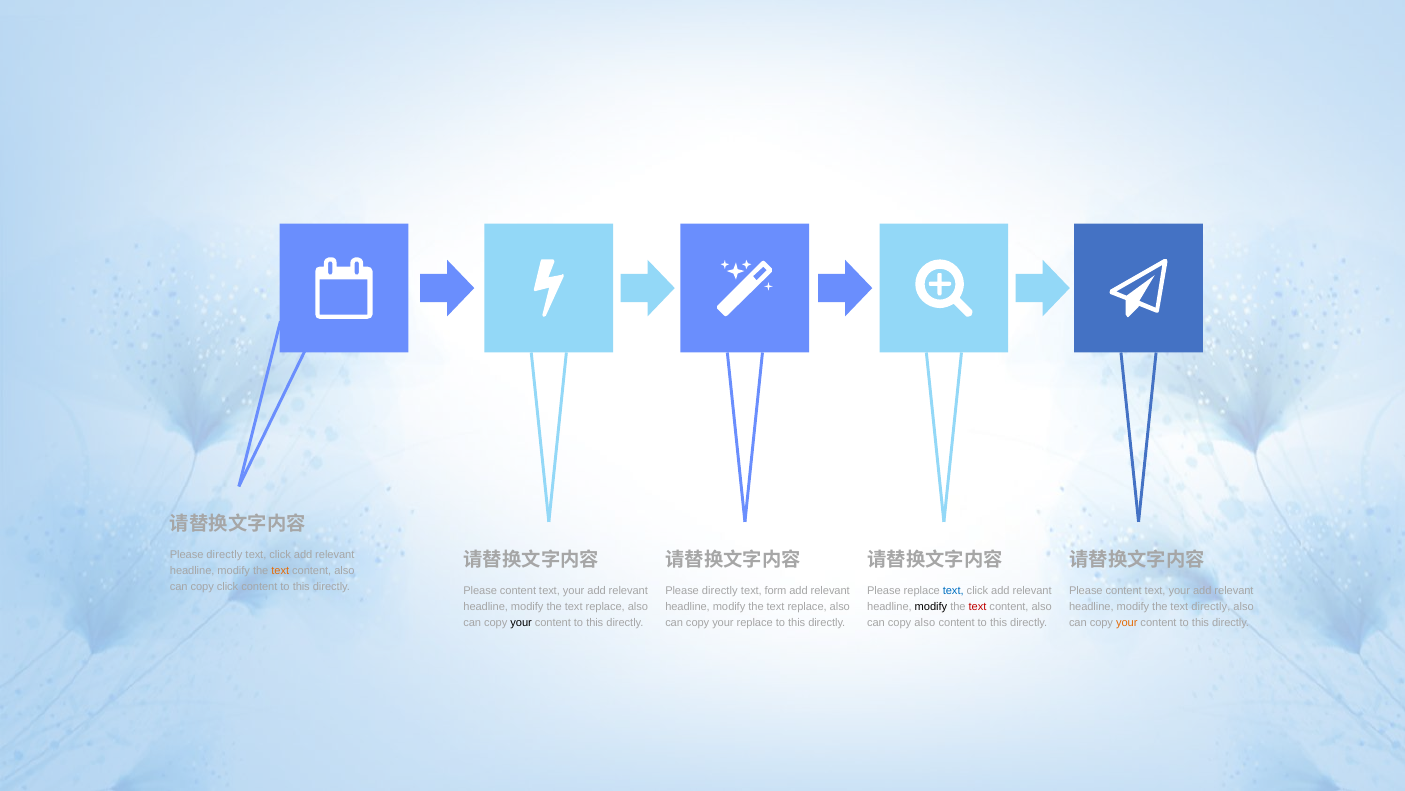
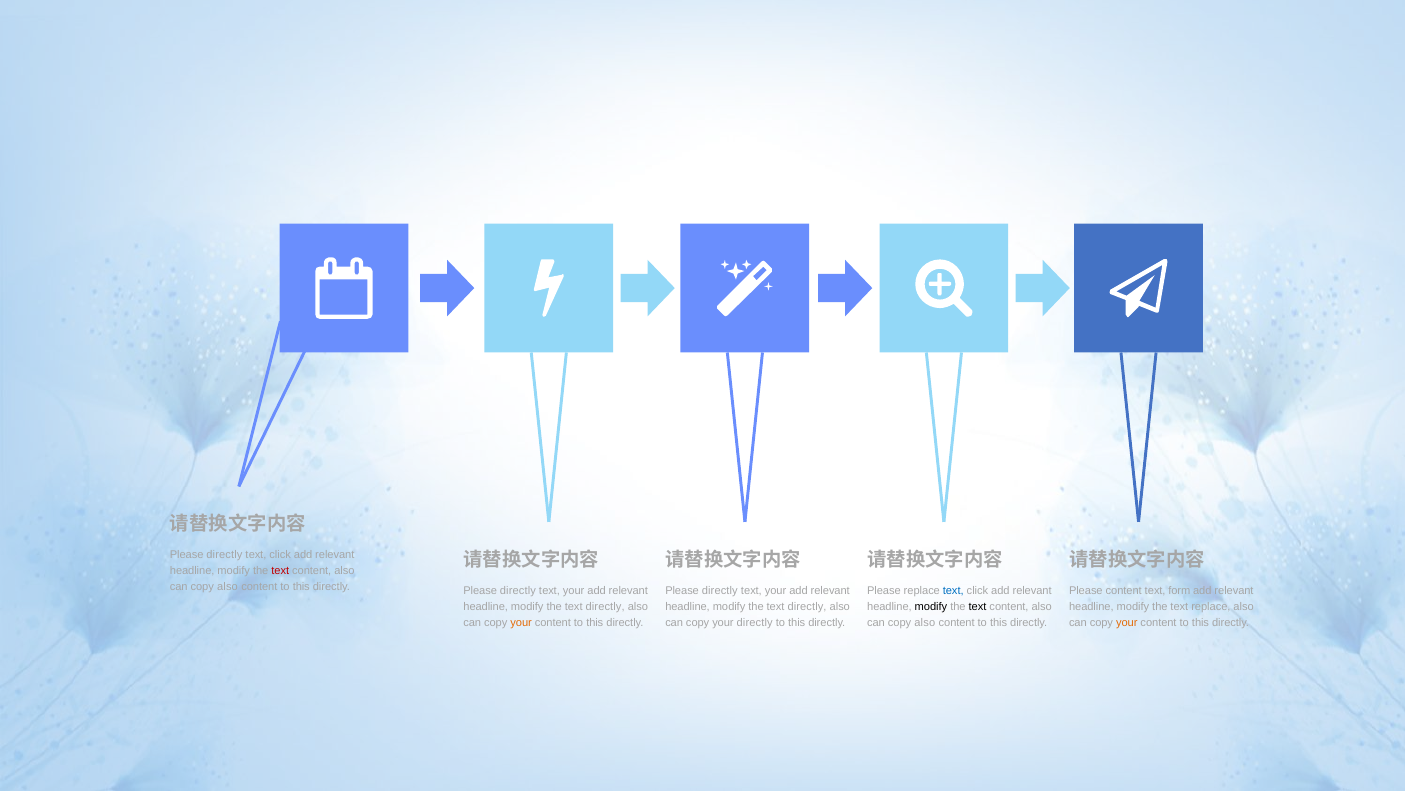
text colour: orange -> red (280, 571)
click: click -> also (228, 587)
content: content -> directly (518, 590)
form: form -> your (776, 590)
your: your -> form (1179, 590)
replace: replace -> directly (605, 606)
replace: replace -> directly (807, 606)
text colour: red -> black (978, 606)
text directly: directly -> replace (1211, 606)
your colour: black -> orange (521, 622)
your replace: replace -> directly (755, 622)
